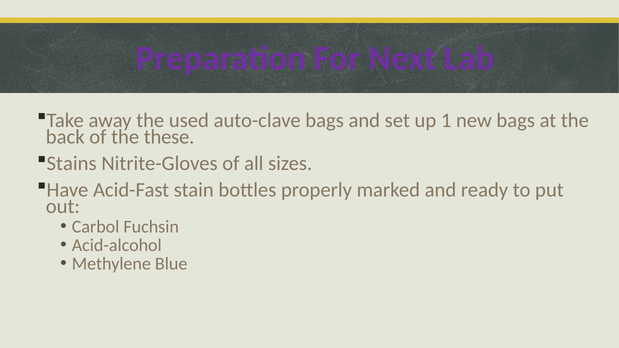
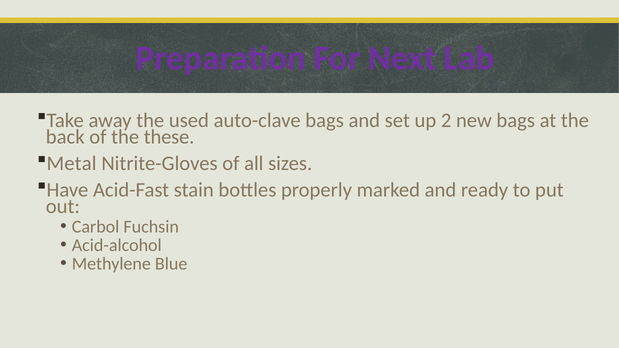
1: 1 -> 2 (446, 120)
Stains: Stains -> Metal (72, 163)
